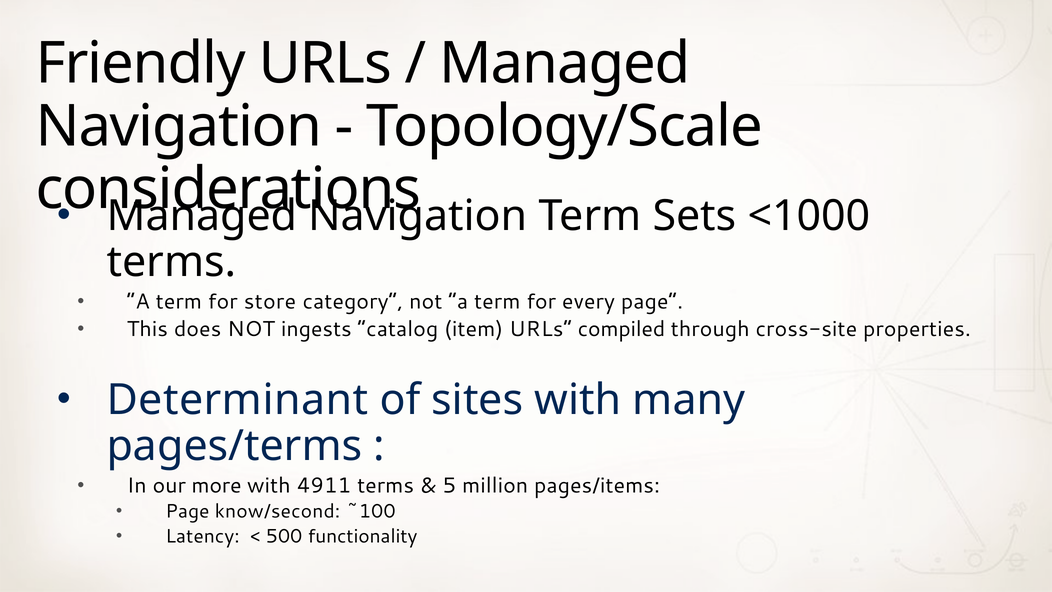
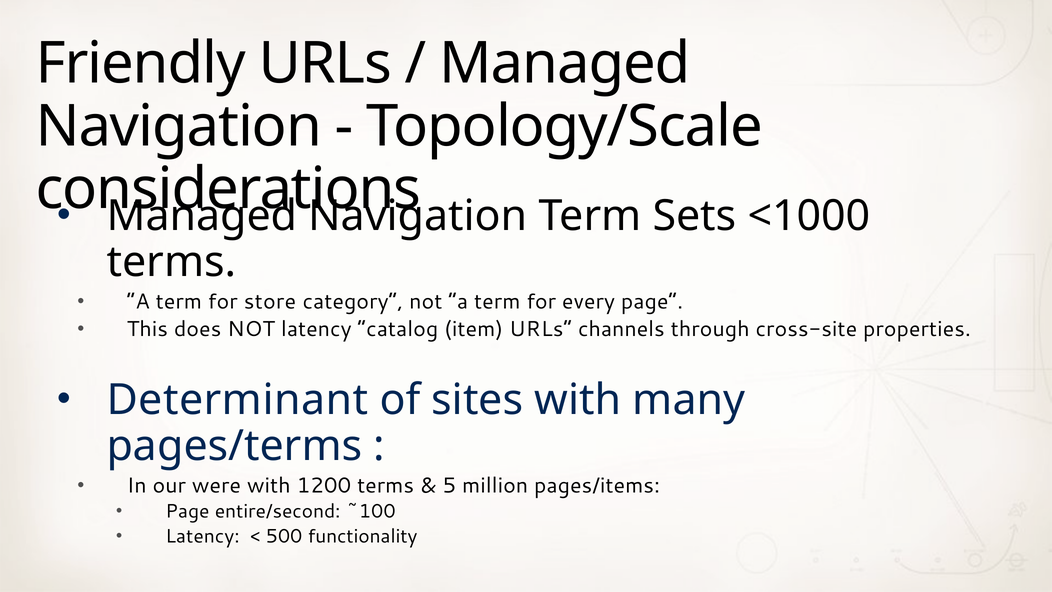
NOT ingests: ingests -> latency (316, 329)
compiled: compiled -> channels (621, 329)
more: more -> were (216, 485)
4911: 4911 -> 1200 (324, 485)
know/second: know/second -> entire/second (278, 511)
